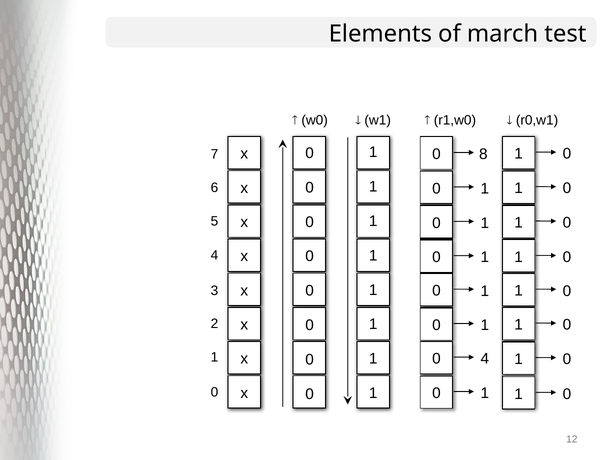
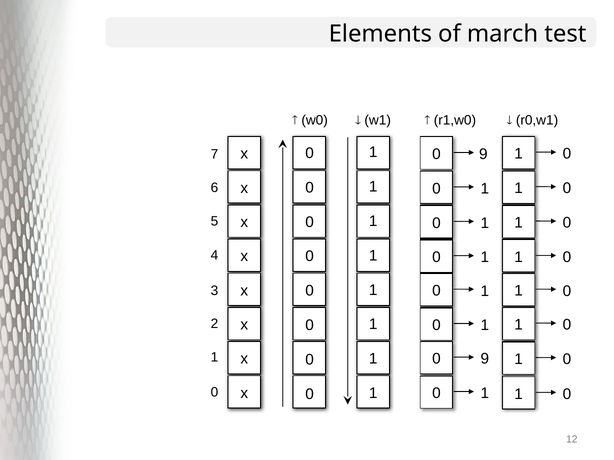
8: 8 -> 9 (483, 154)
4: 4 -> 9 (485, 359)
